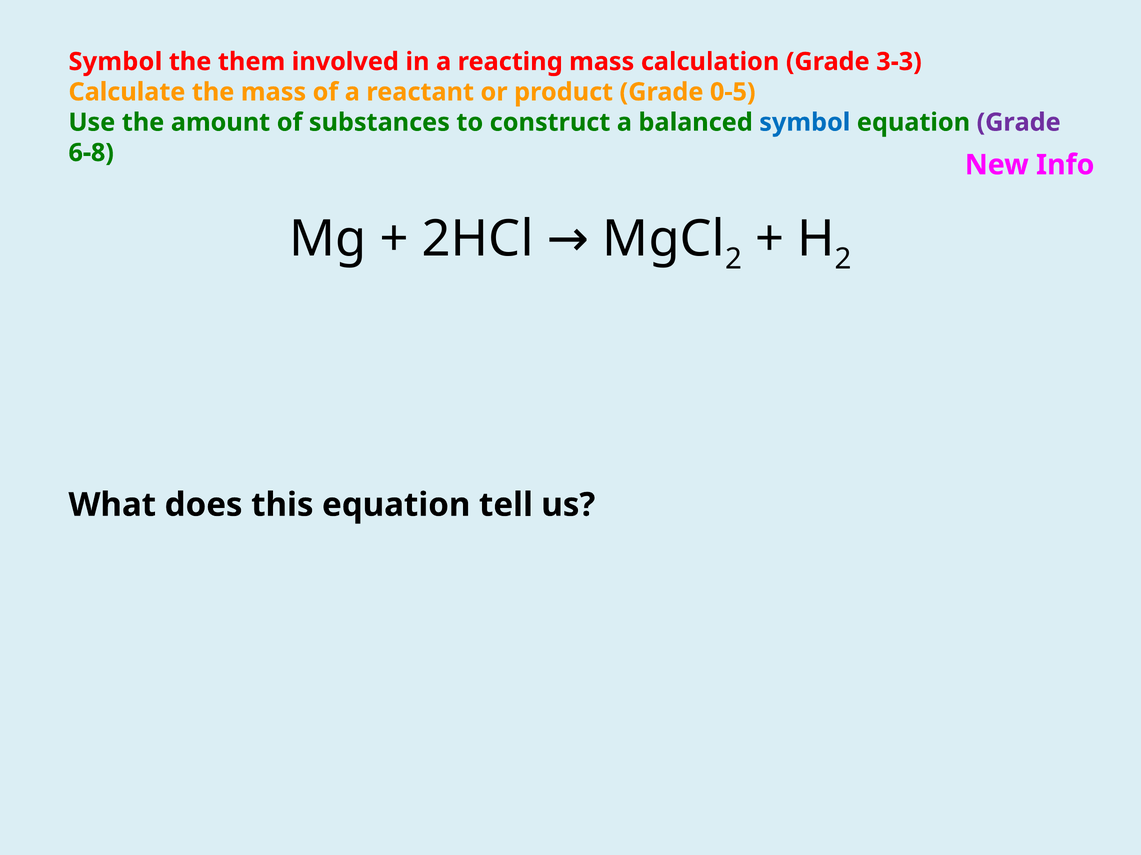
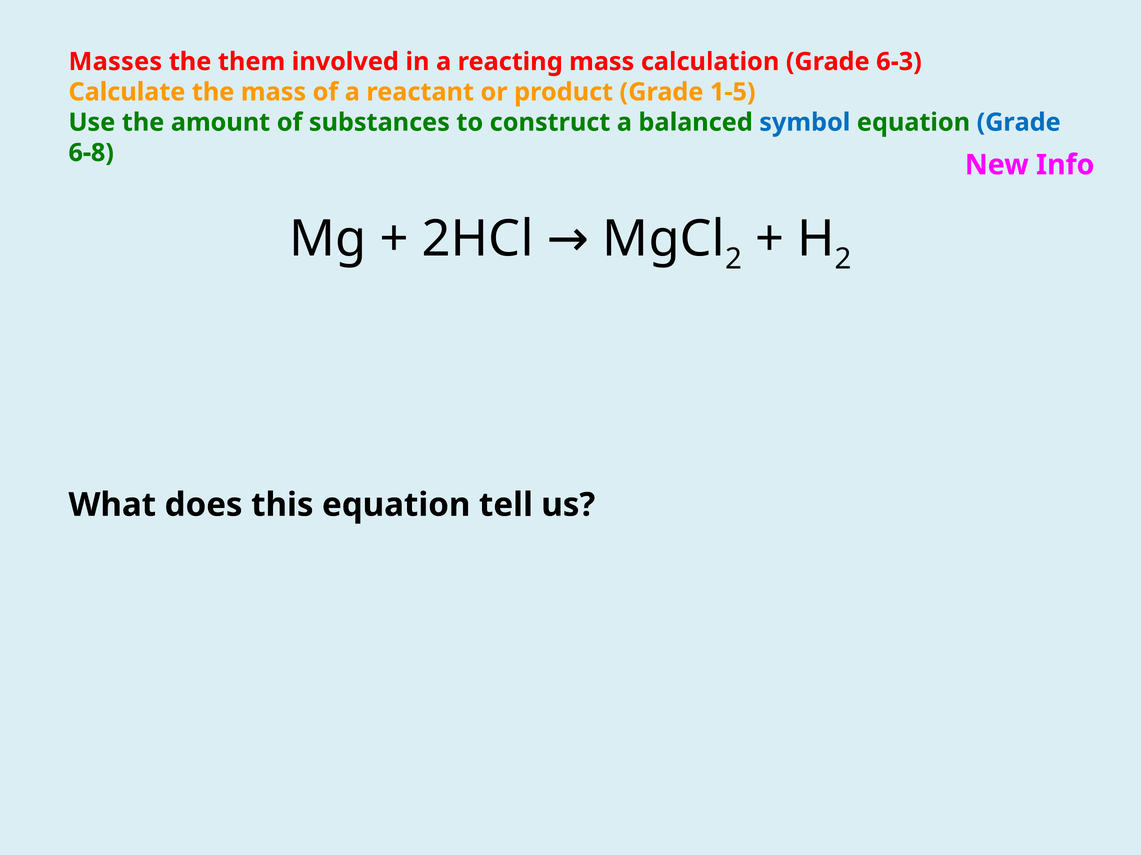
Symbol: Symbol -> Masses (115, 62)
3-3: 3-3 -> 6-3 (899, 62)
0-5: 0-5 -> 1-5 (733, 92)
Grade colour: purple -> blue (1019, 122)
